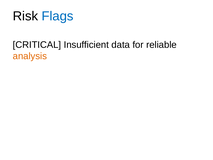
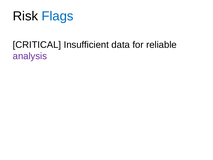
analysis colour: orange -> purple (30, 56)
